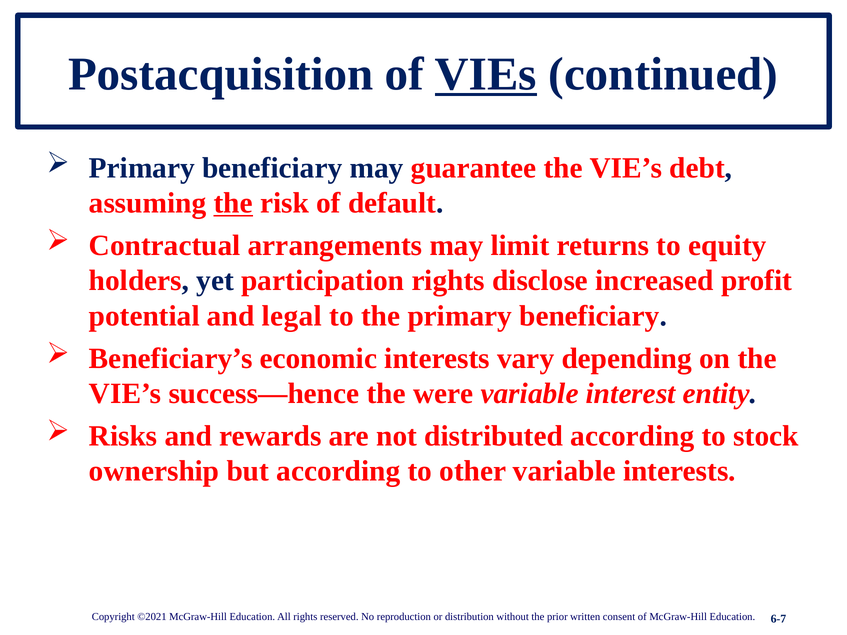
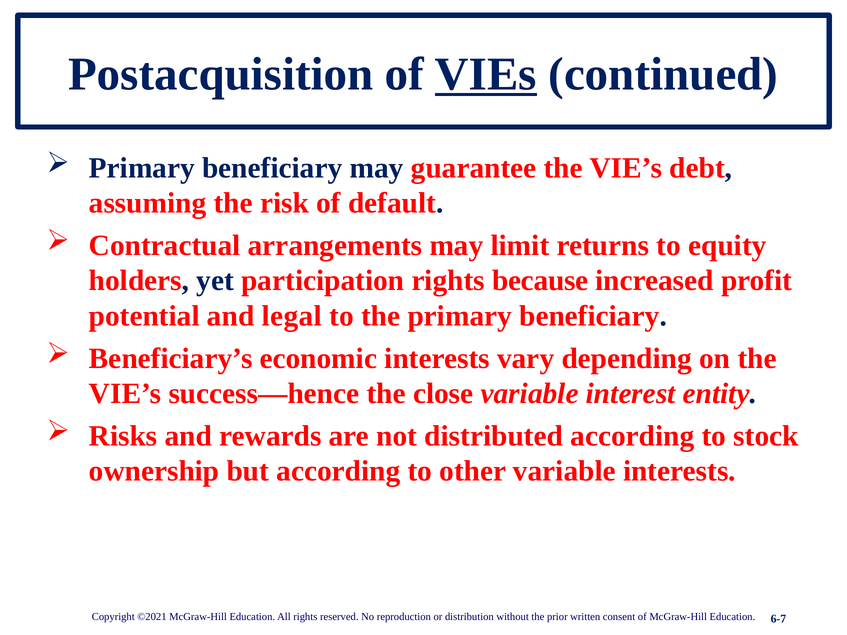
the underline: present -> none (233, 203)
disclose: disclose -> because (540, 281)
were: were -> close (443, 394)
